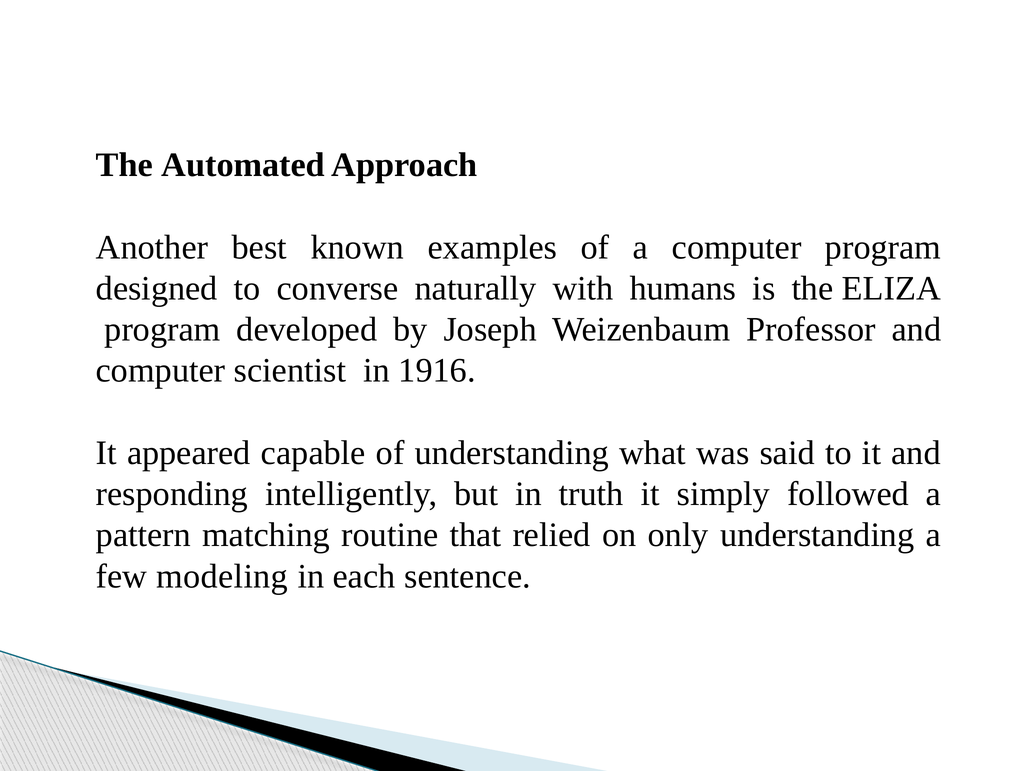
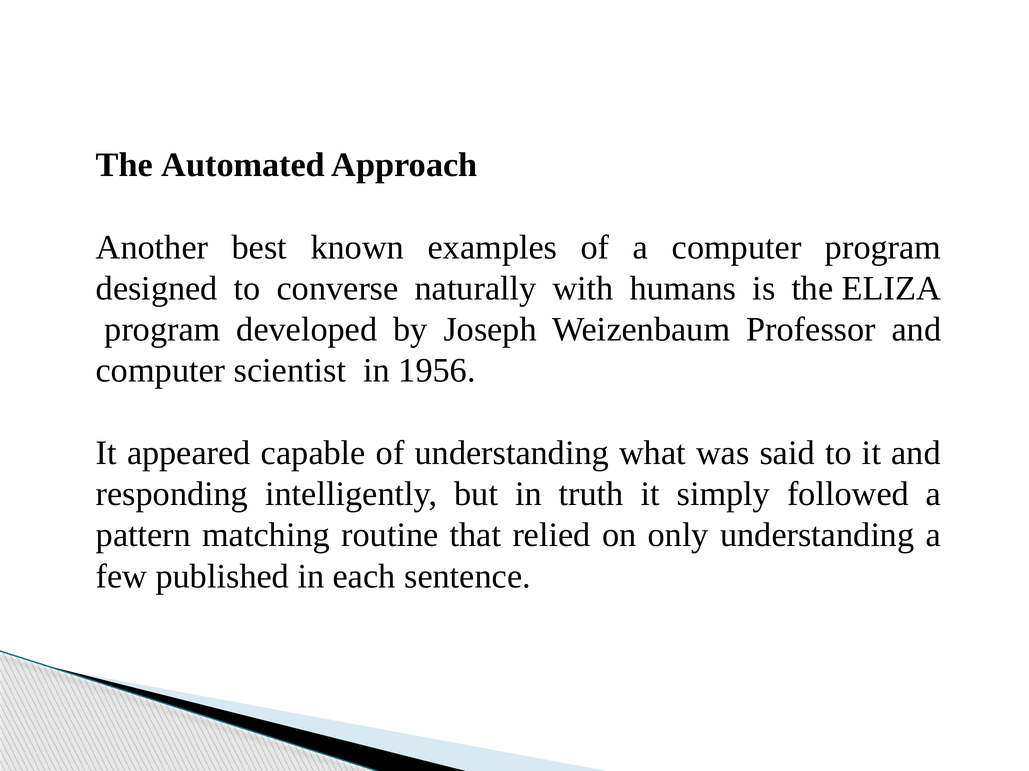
1916: 1916 -> 1956 (437, 371)
modeling: modeling -> published (222, 577)
